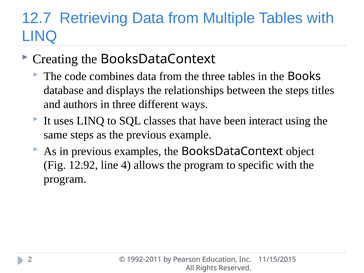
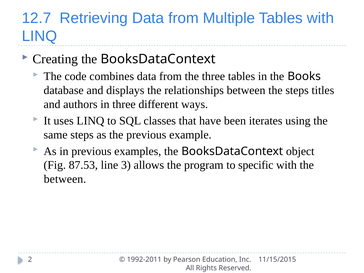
interact: interact -> iterates (266, 121)
12.92: 12.92 -> 87.53 (83, 165)
4: 4 -> 3 (126, 165)
program: program -> between (65, 179)
